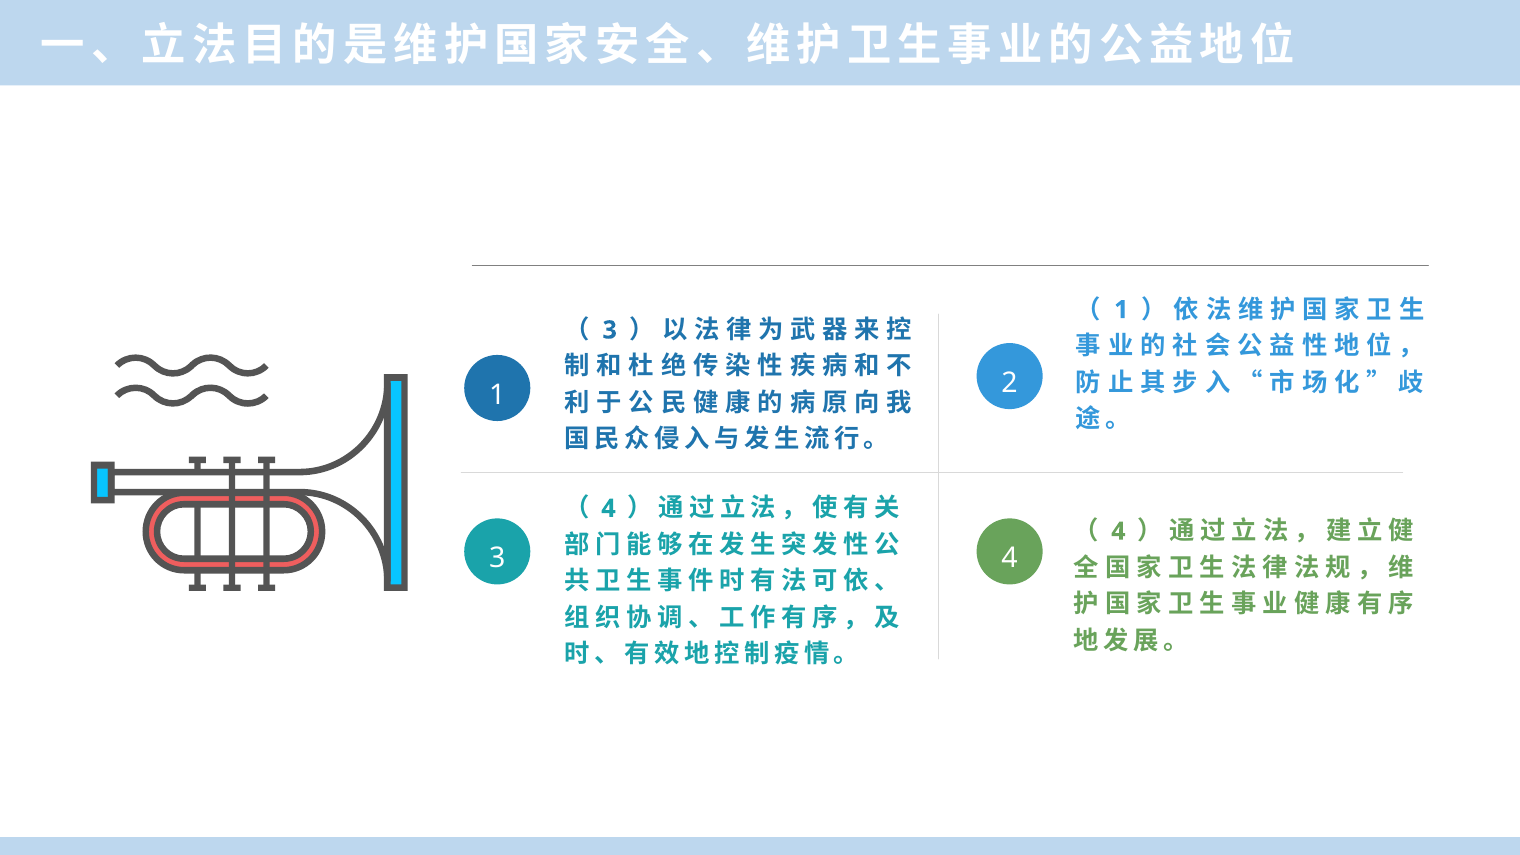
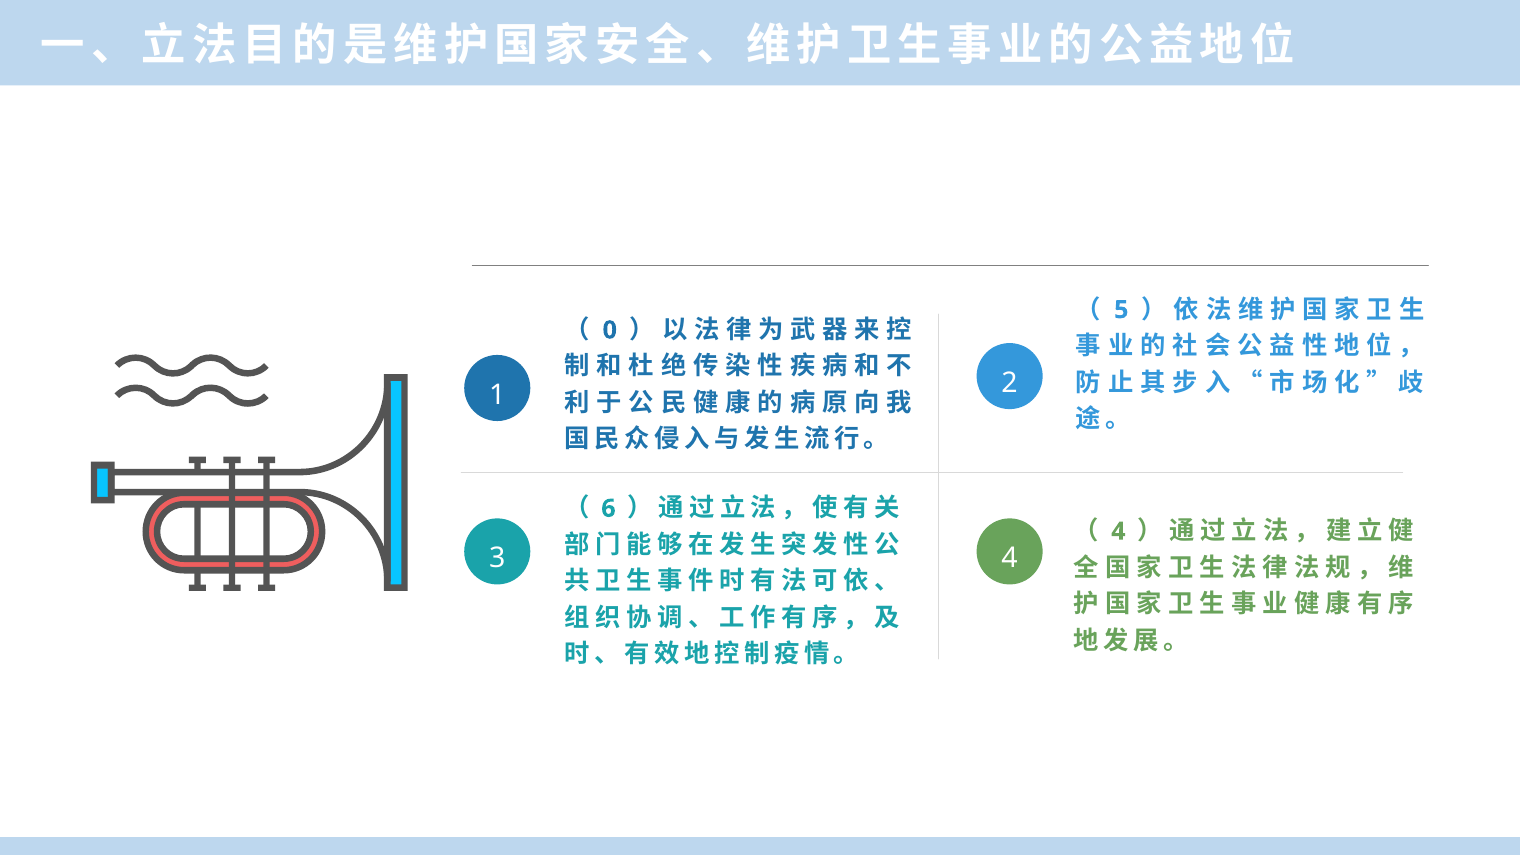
1: 1 -> 5 (1121, 310)
3: 3 -> 0 (610, 330)
4: 4 -> 6 (608, 508)
